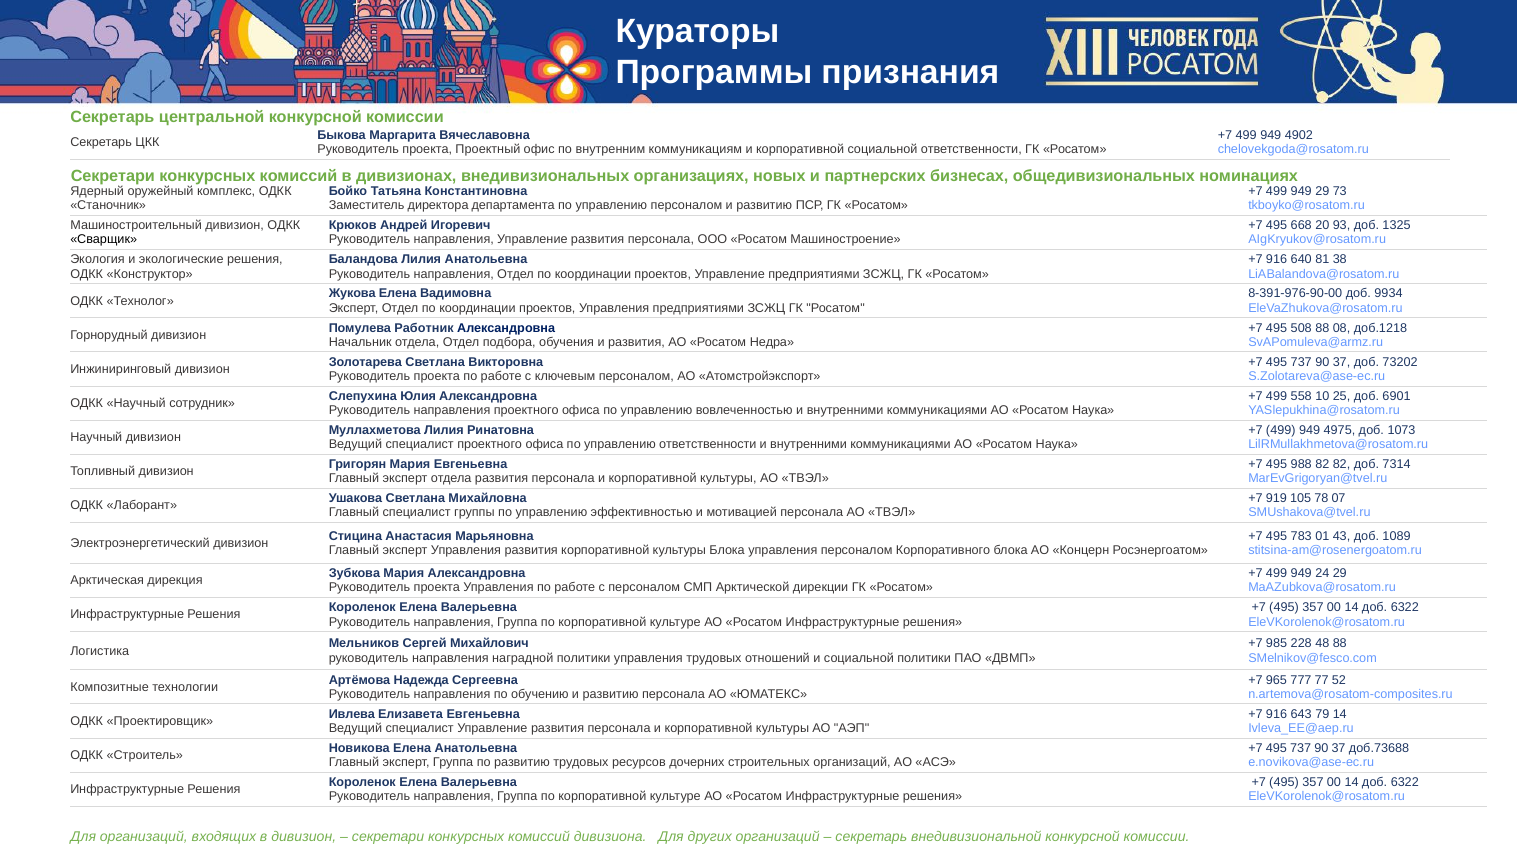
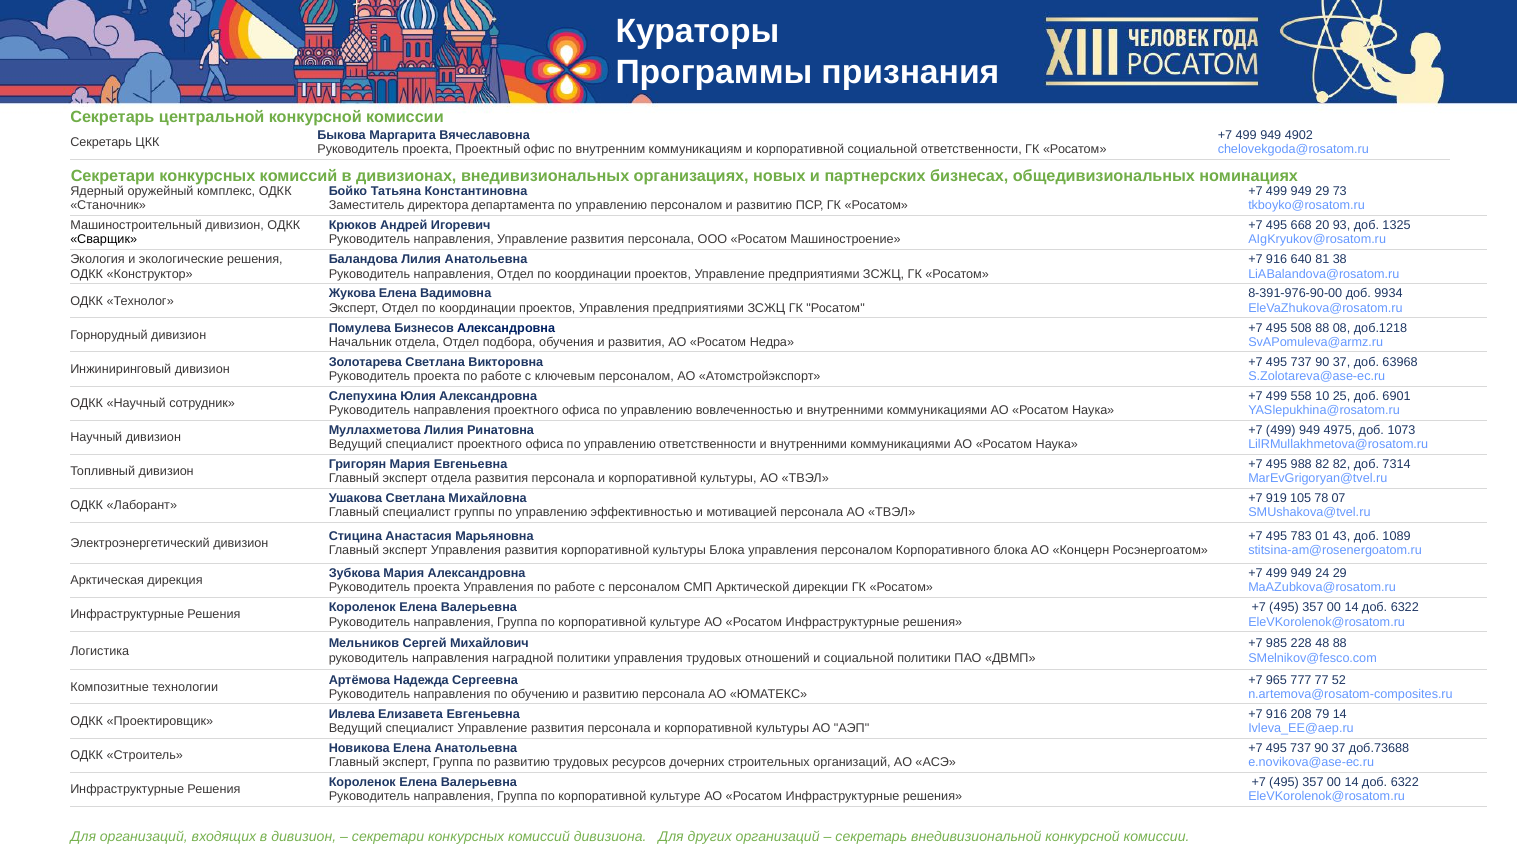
Работник: Работник -> Бизнесов (424, 328)
73202: 73202 -> 63968 (1400, 362)
643: 643 -> 208 (1301, 714)
